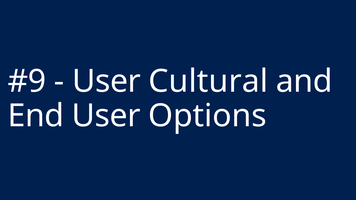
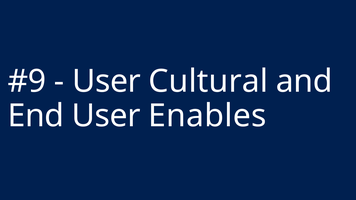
Options: Options -> Enables (207, 116)
